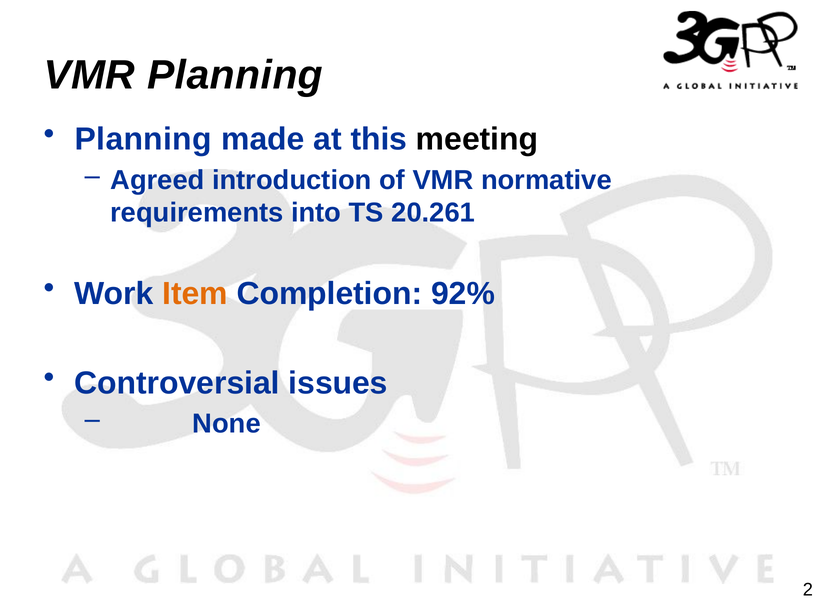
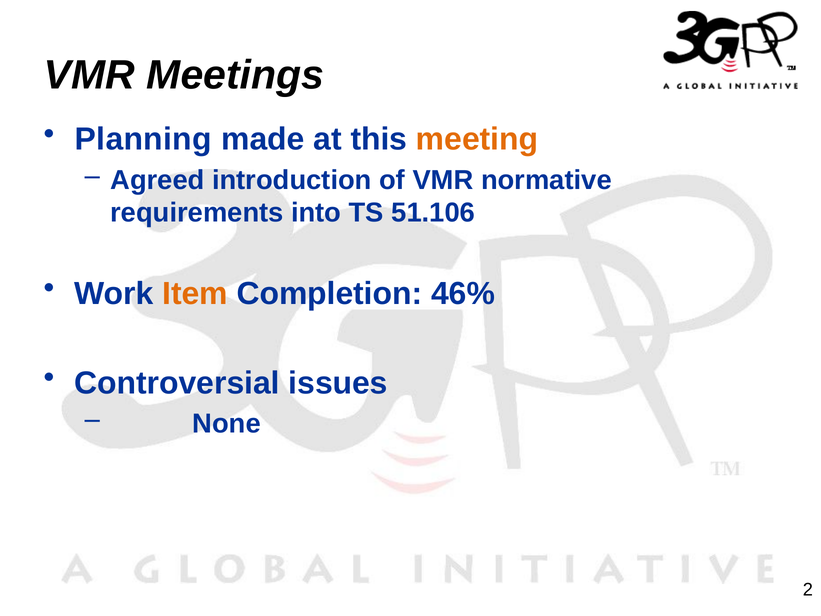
VMR Planning: Planning -> Meetings (235, 75)
meeting colour: black -> orange (477, 139)
20.261: 20.261 -> 51.106 (433, 213)
92%: 92% -> 46% (463, 293)
